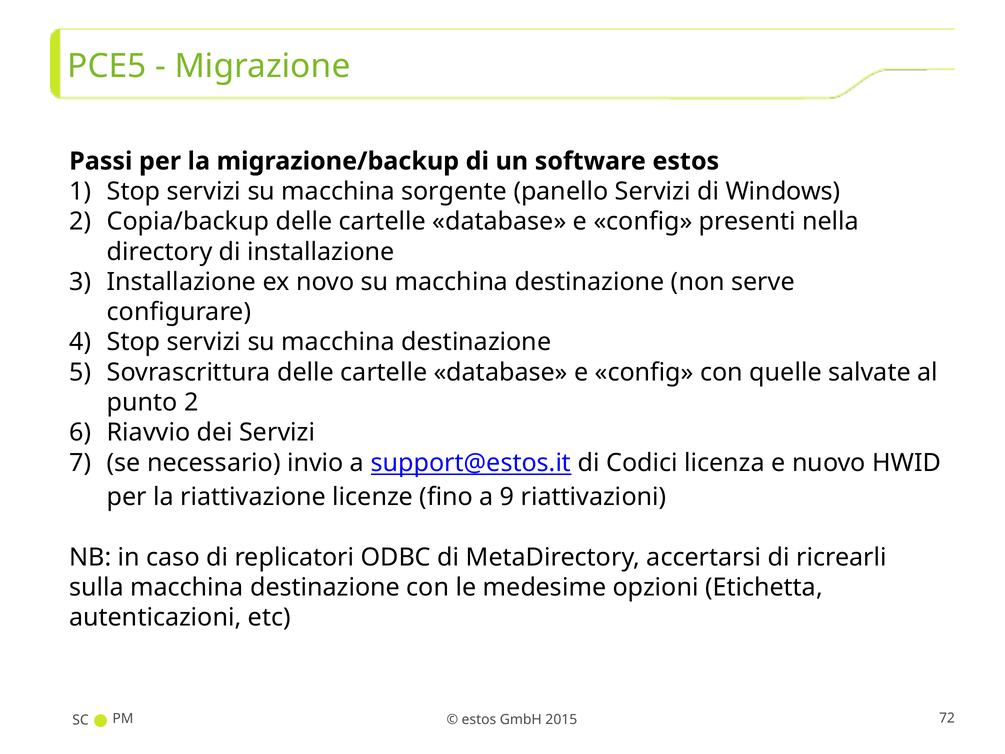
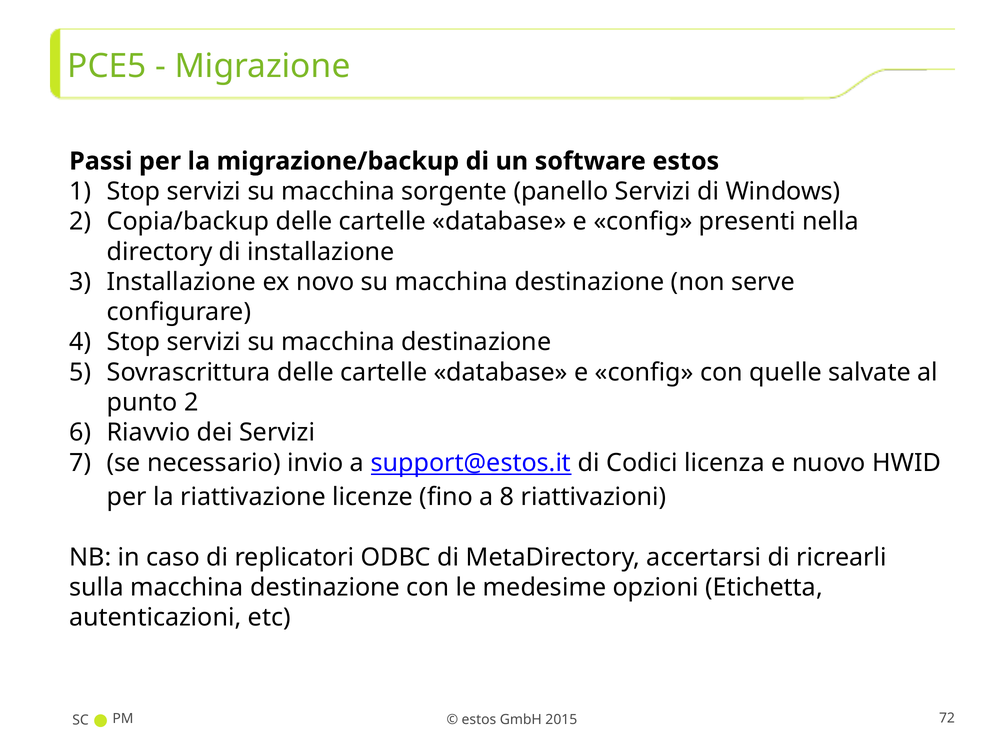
9: 9 -> 8 (507, 497)
